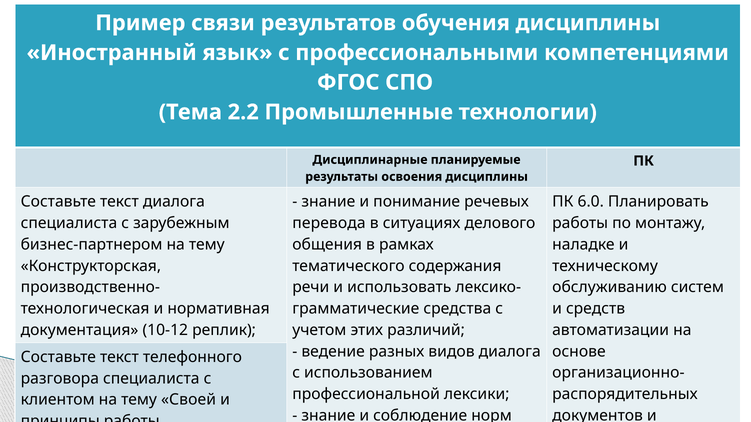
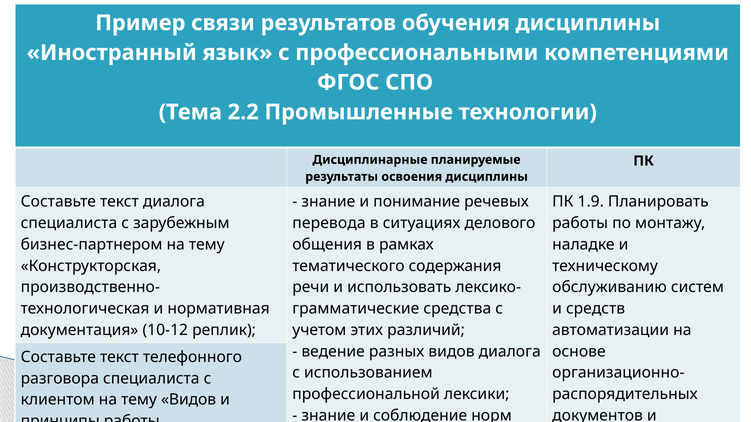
6.0: 6.0 -> 1.9 (591, 202)
тему Своей: Своей -> Видов (189, 400)
